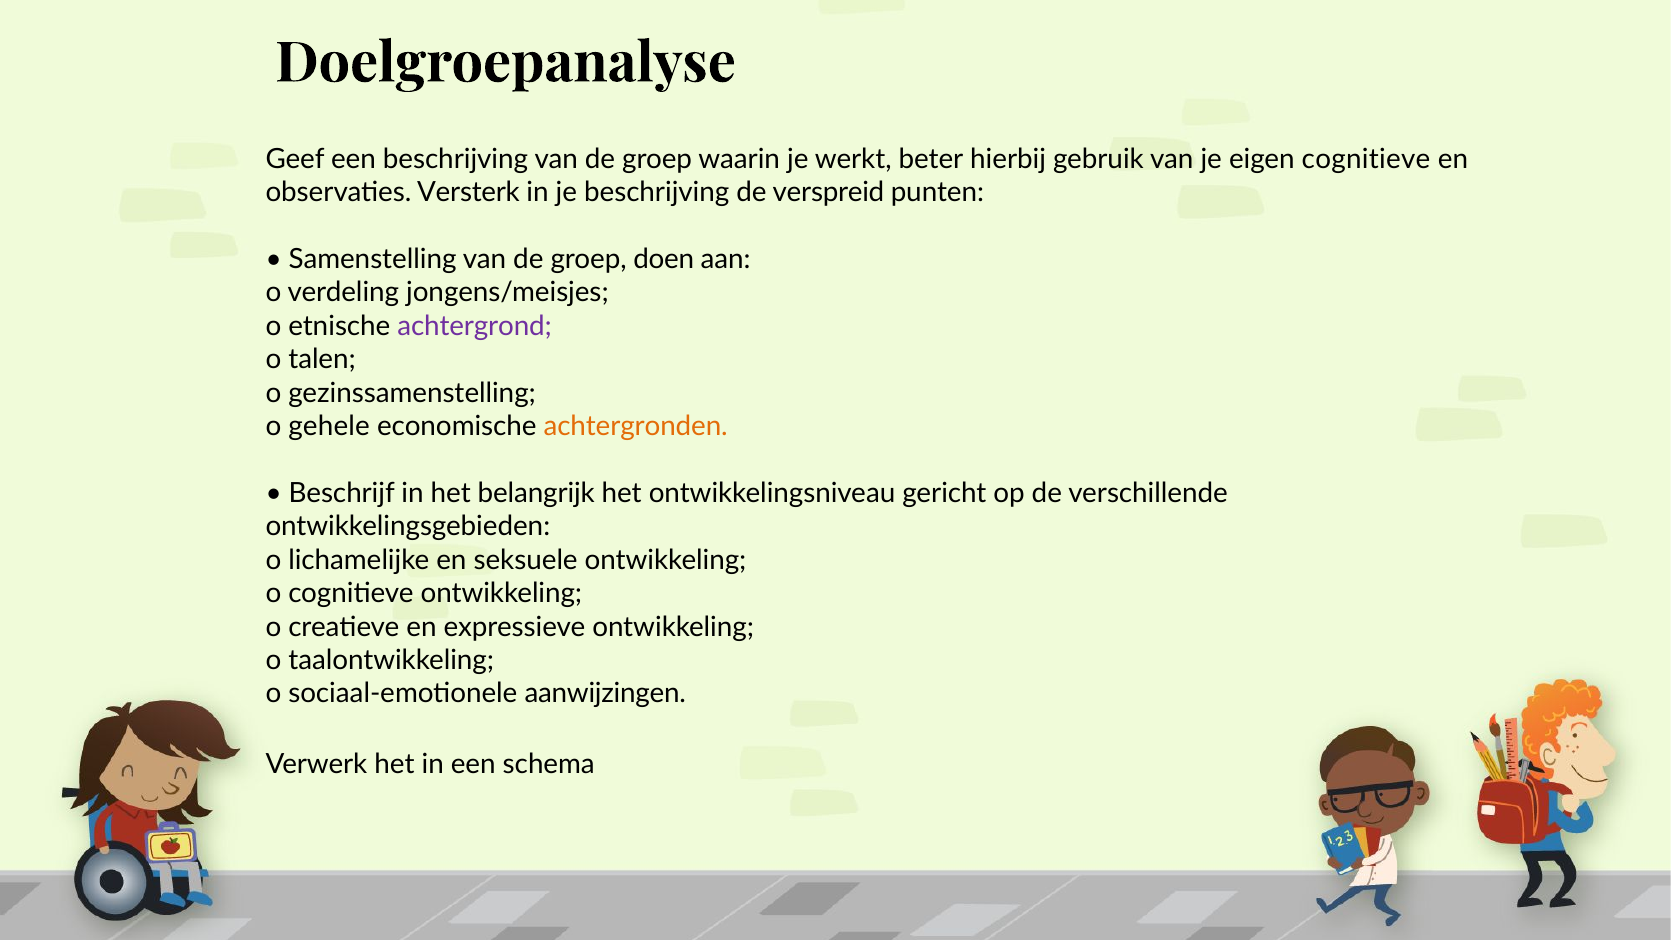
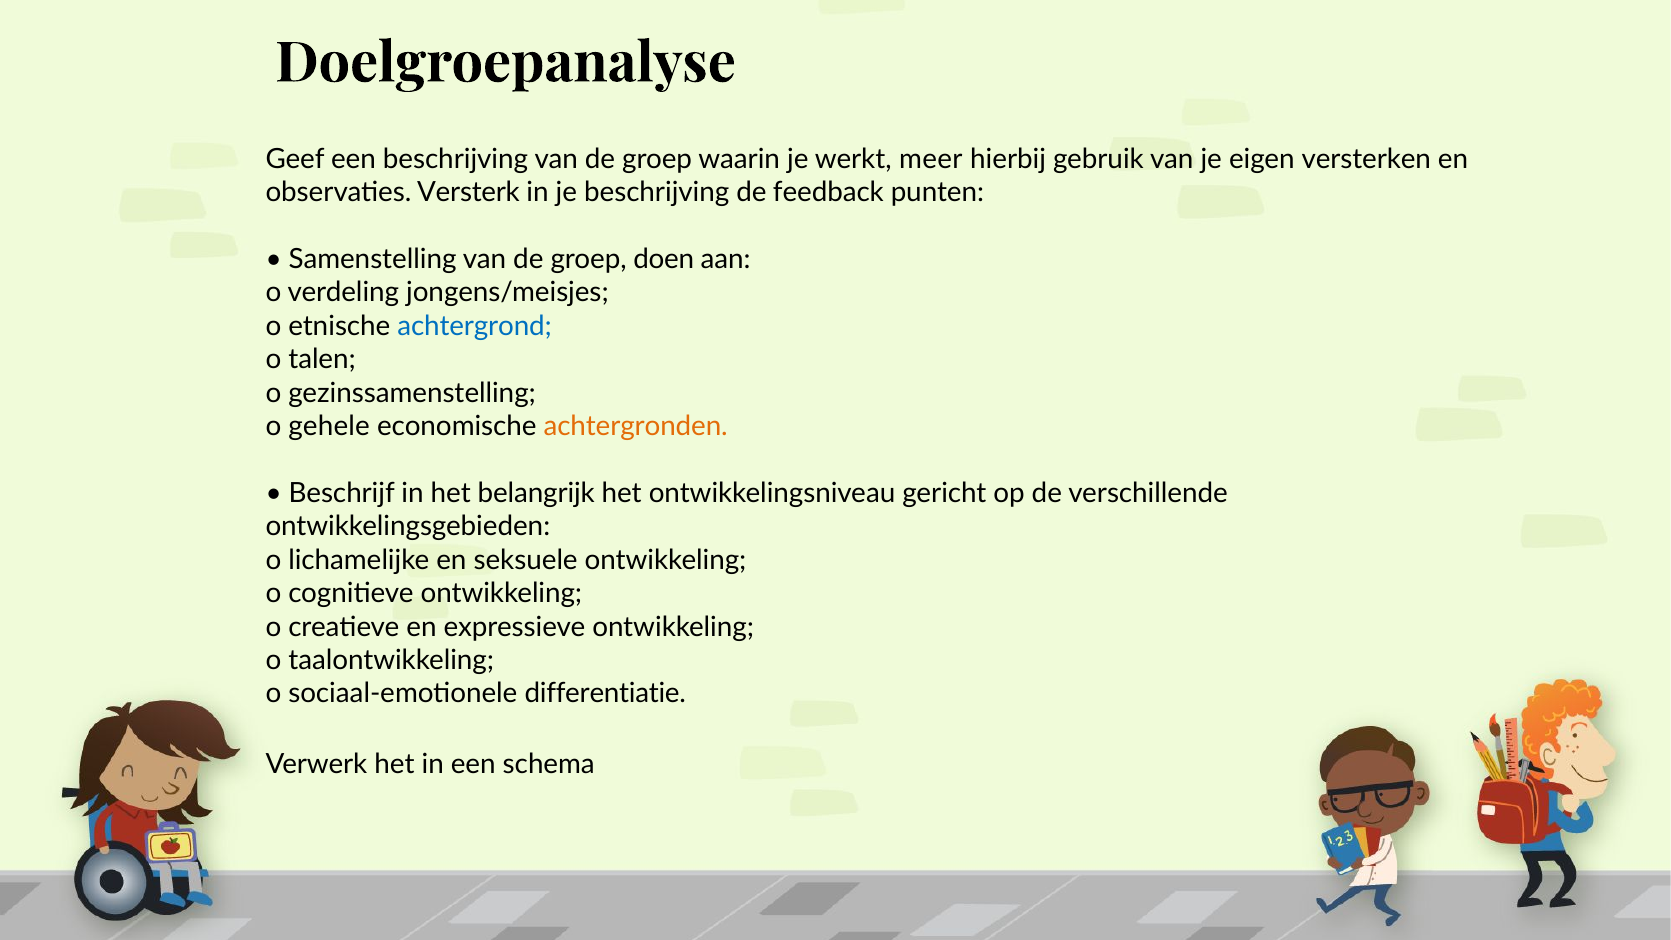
beter: beter -> meer (931, 159)
eigen cognitieve: cognitieve -> versterken (1366, 159)
verspreid: verspreid -> feedback (828, 193)
achtergrond colour: purple -> blue (475, 326)
aanwijzingen: aanwijzingen -> differentiatie (605, 694)
